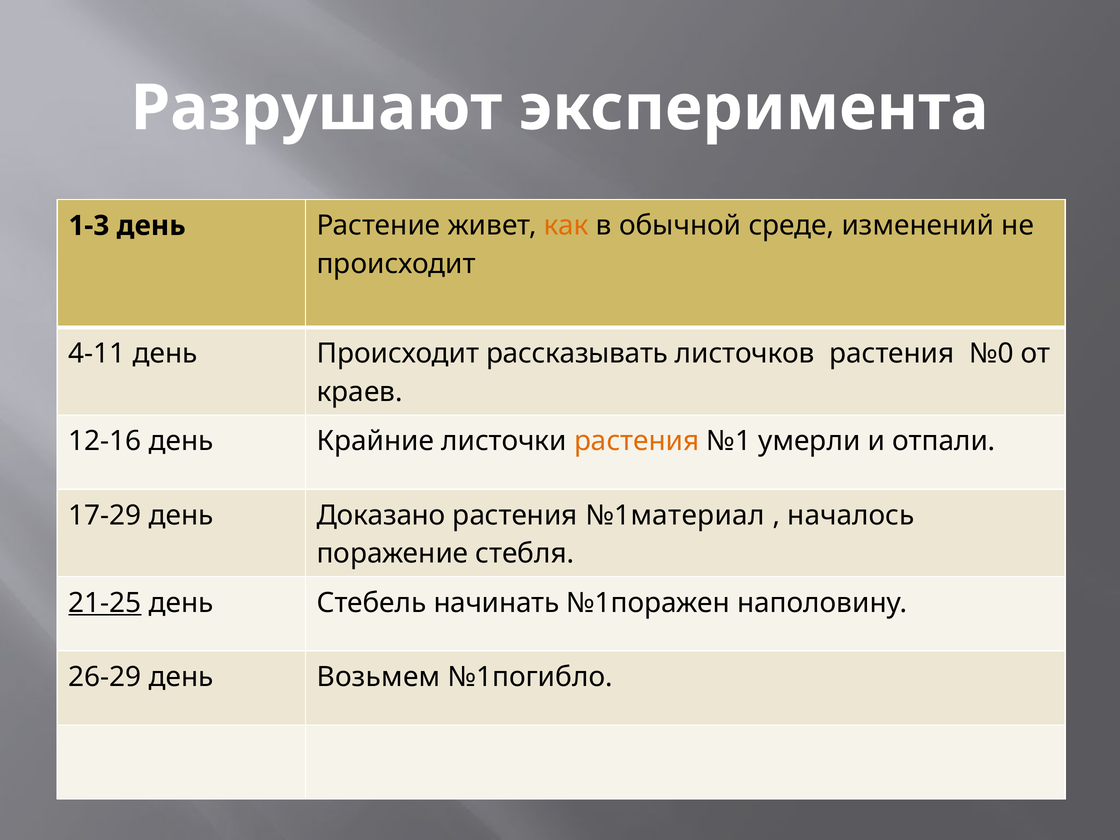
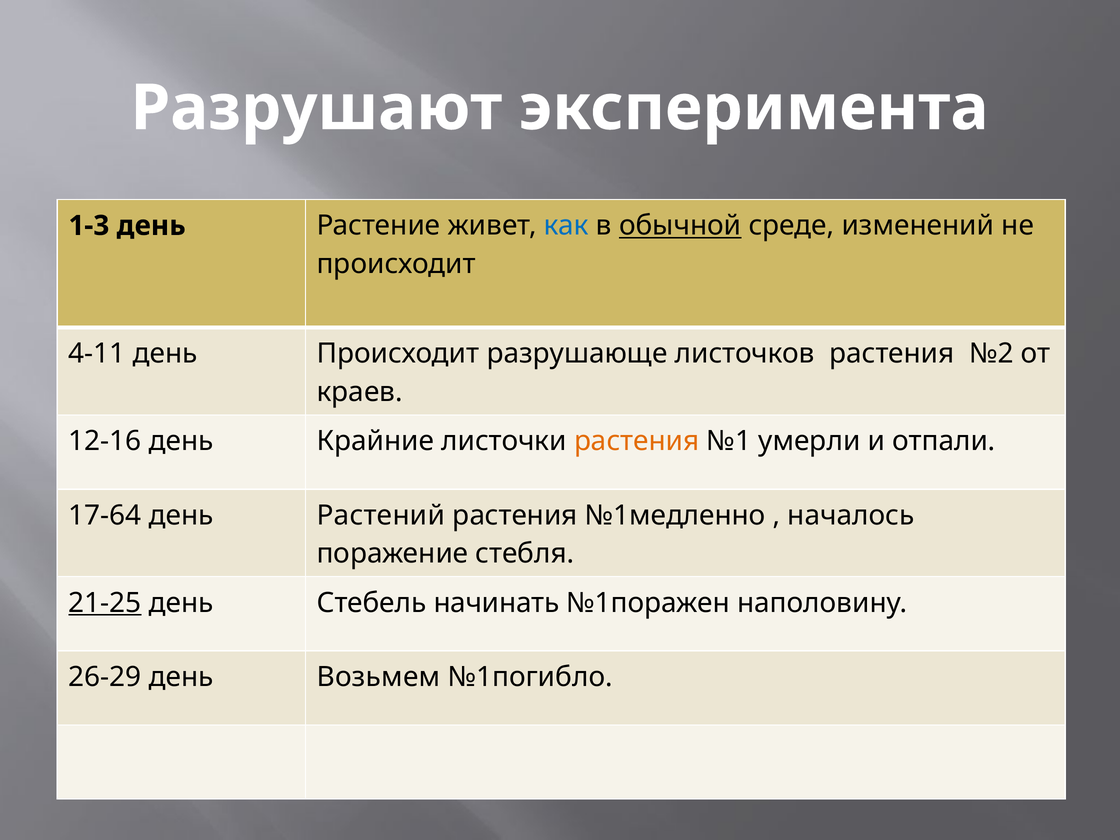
как colour: orange -> blue (566, 226)
обычной underline: none -> present (680, 226)
рассказывать: рассказывать -> разрушающе (577, 354)
№0: №0 -> №2 (991, 354)
17-29: 17-29 -> 17-64 (105, 515)
Доказано: Доказано -> Растений (381, 515)
№1материал: №1материал -> №1медленно (675, 515)
